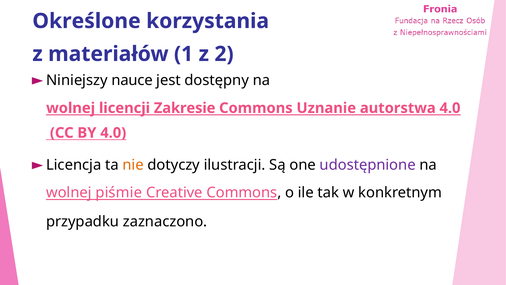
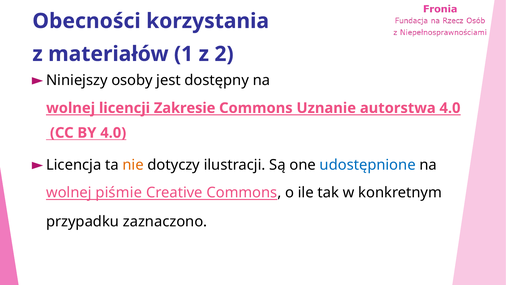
Określone: Określone -> Obecności (87, 21)
nauce: nauce -> osoby (132, 80)
udostępnione colour: purple -> blue (368, 165)
